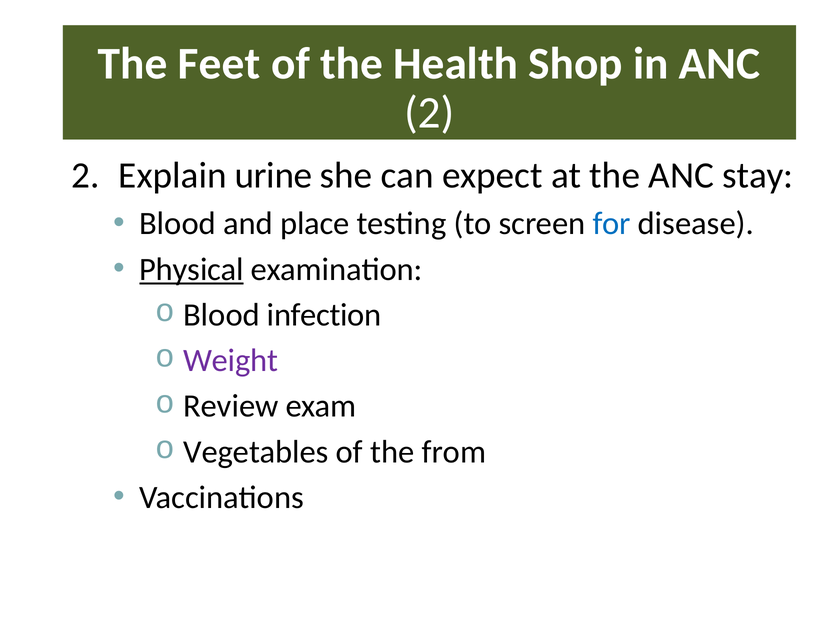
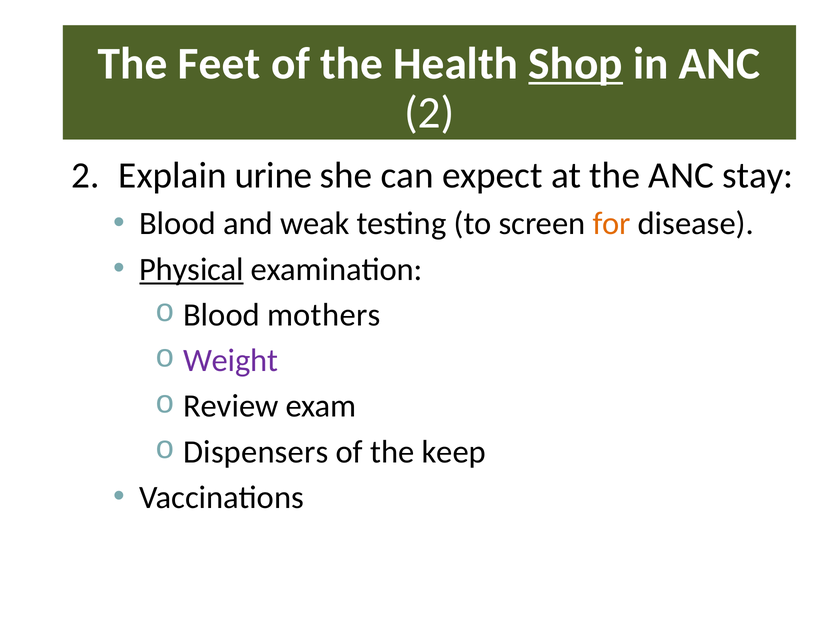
Shop underline: none -> present (576, 64)
place: place -> weak (315, 224)
for colour: blue -> orange (612, 224)
infection: infection -> mothers (324, 315)
Vegetables: Vegetables -> Dispensers (256, 452)
from: from -> keep (454, 452)
